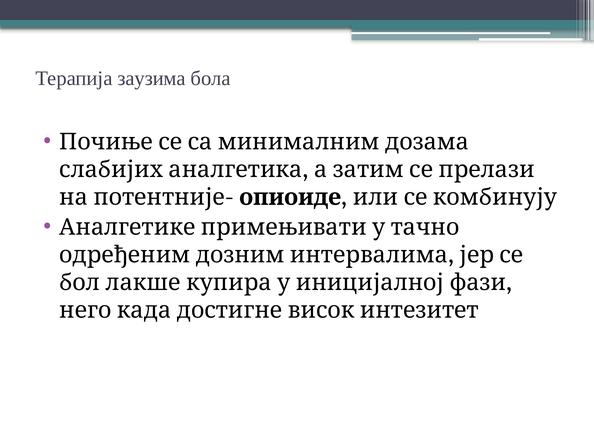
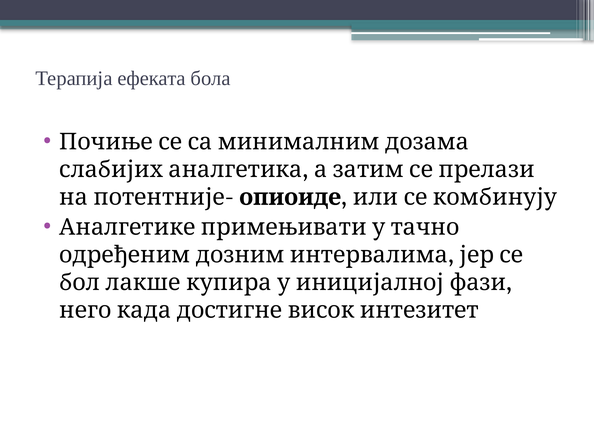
заузима: заузима -> ефеката (152, 79)
